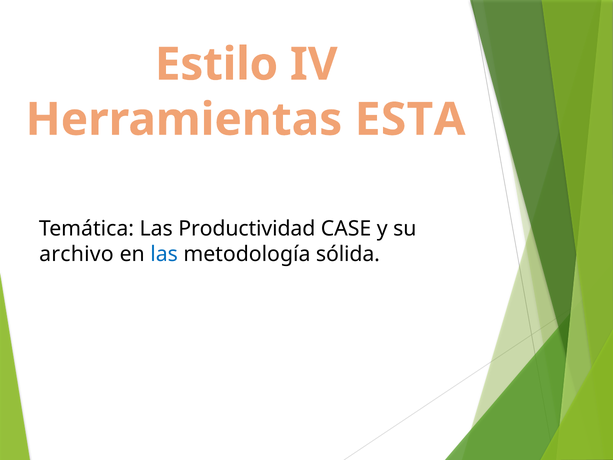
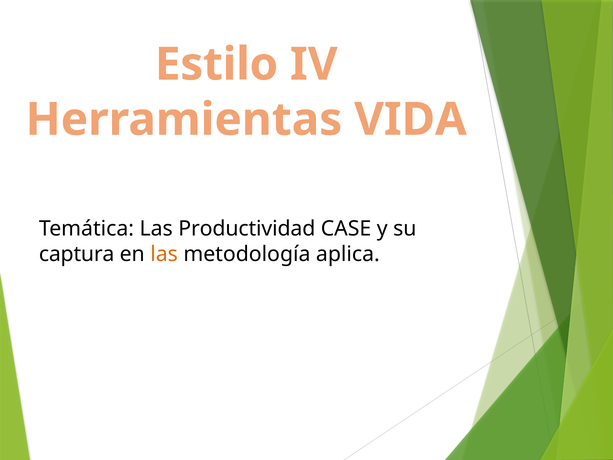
ESTA: ESTA -> VIDA (410, 120)
archivo: archivo -> captura (77, 254)
las colour: blue -> orange (164, 254)
sólida: sólida -> aplica (348, 254)
